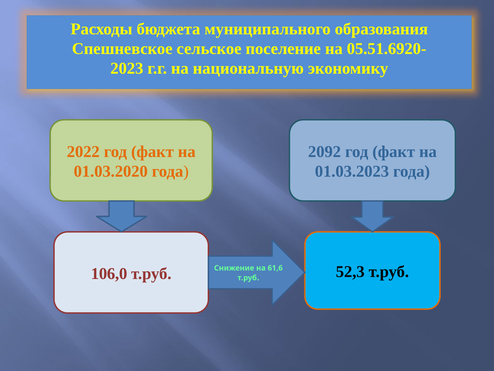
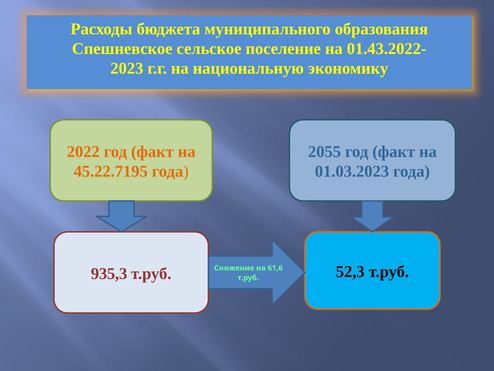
05.51.6920-: 05.51.6920- -> 01.43.2022- (387, 49)
2092: 2092 -> 2055 (325, 151)
01.03.2020: 01.03.2020 -> 45.22.7195 (111, 171)
106,0: 106,0 -> 935,3 (109, 273)
